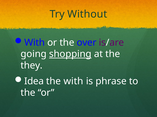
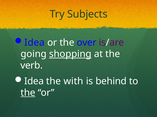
Without: Without -> Subjects (87, 14)
With: With -> Idea (34, 43)
they: they -> verb (32, 66)
phrase: phrase -> behind (111, 82)
the underline: none -> present (28, 93)
